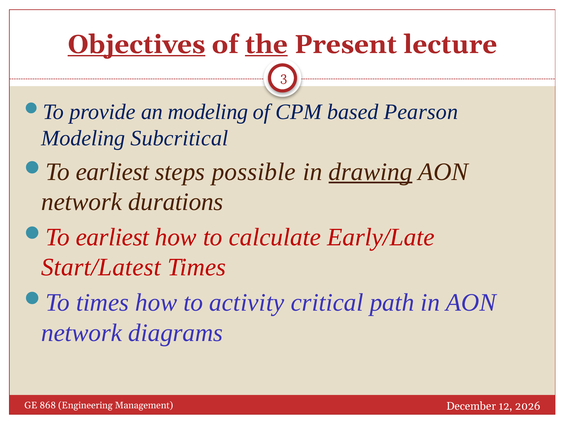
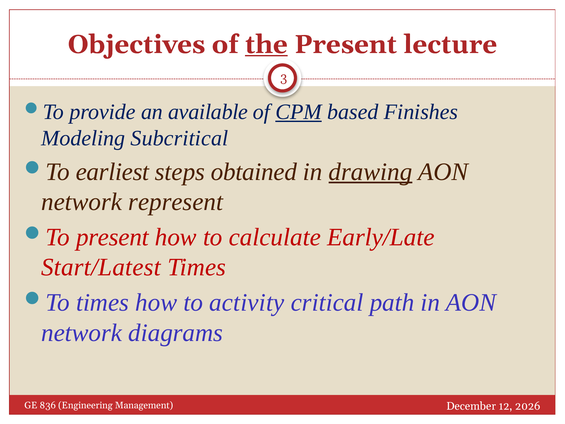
Objectives underline: present -> none (136, 44)
an modeling: modeling -> available (208, 112)
CPM underline: none -> present (299, 112)
Pearson: Pearson -> Finishes (421, 112)
possible: possible -> obtained (254, 172)
durations: durations -> represent (176, 202)
earliest: earliest -> present (112, 237)
868: 868 -> 836 (48, 405)
